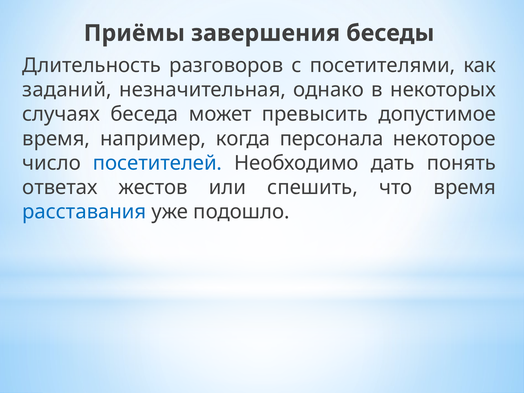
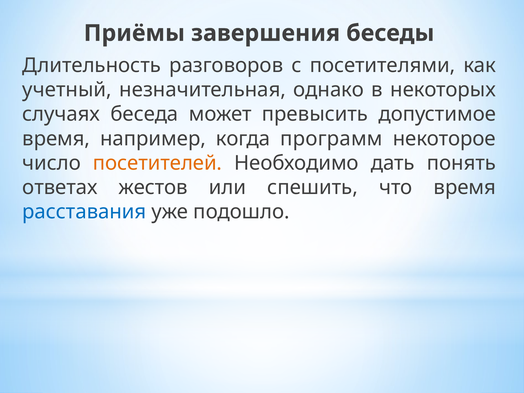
заданий: заданий -> учетный (67, 90)
персонала: персонала -> программ (331, 139)
посетителей colour: blue -> orange (158, 163)
